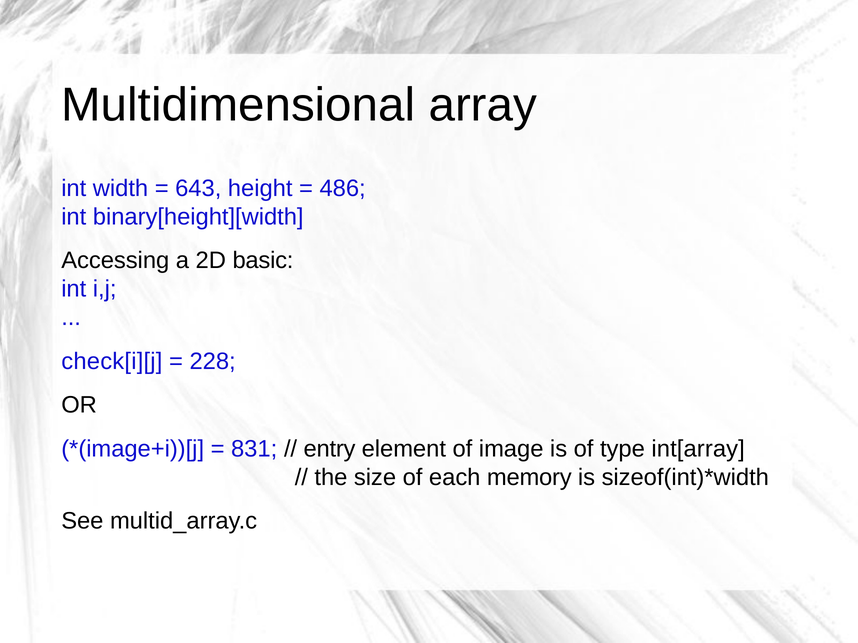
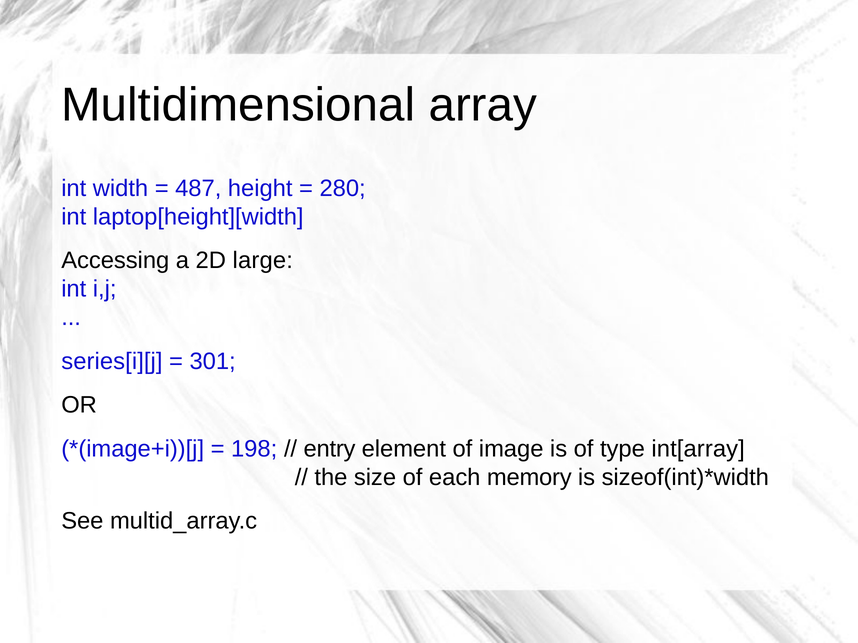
643: 643 -> 487 (198, 188)
486: 486 -> 280 (343, 188)
binary[height][width: binary[height][width -> laptop[height][width (198, 217)
basic: basic -> large (263, 261)
check[i][j: check[i][j -> series[i][j (112, 362)
228: 228 -> 301 (213, 362)
831: 831 -> 198 (254, 449)
